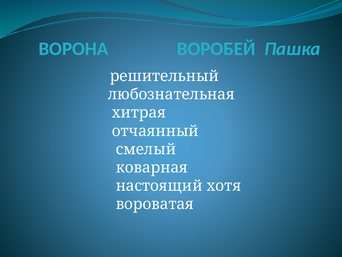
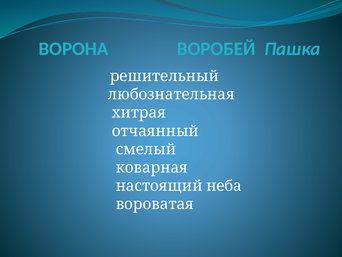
хотя: хотя -> неба (224, 185)
